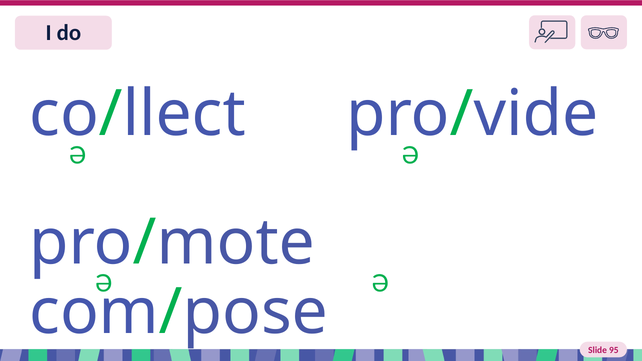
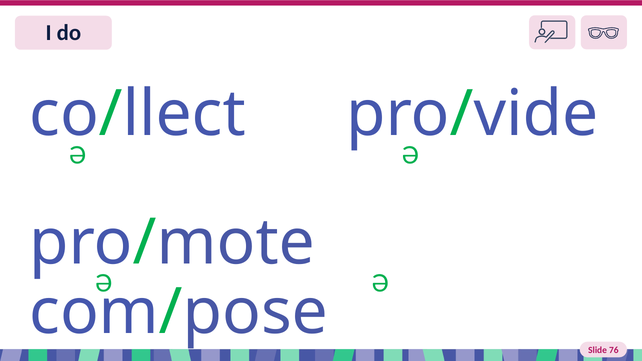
95: 95 -> 76 (614, 350)
